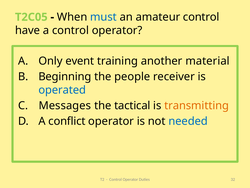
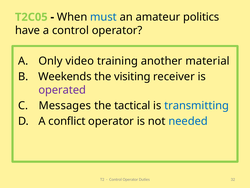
amateur control: control -> politics (201, 17)
event: event -> video (80, 61)
Beginning: Beginning -> Weekends (65, 76)
people: people -> visiting (132, 76)
operated colour: blue -> purple (62, 90)
transmitting colour: orange -> blue (197, 105)
